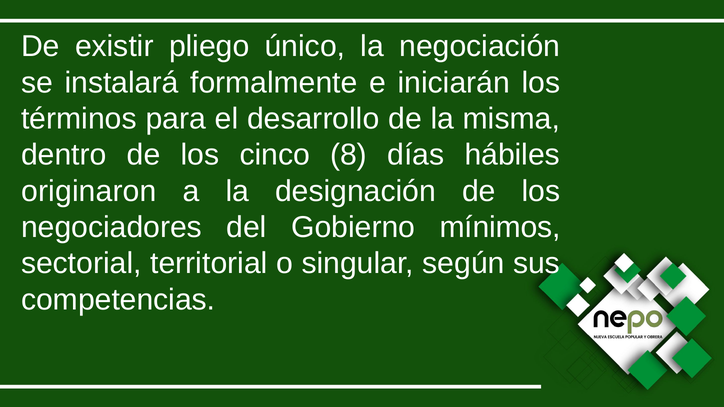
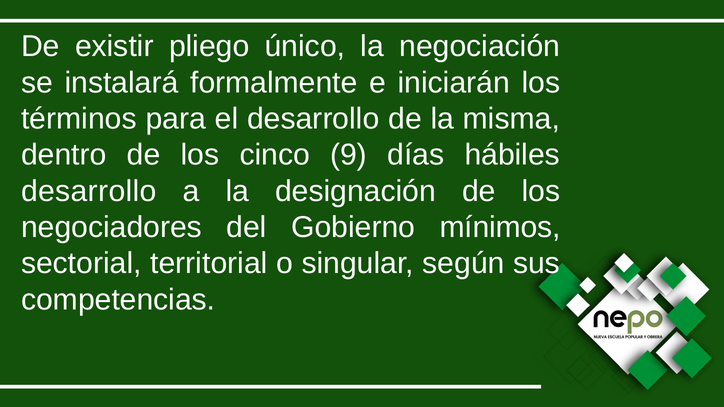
8: 8 -> 9 (349, 155)
originaron: originaron -> desarrollo (89, 191)
